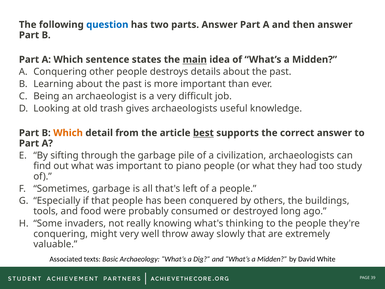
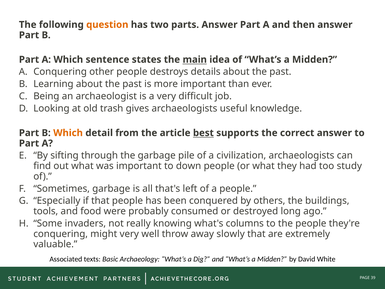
question colour: blue -> orange (107, 25)
piano: piano -> down (189, 166)
thinking: thinking -> columns (245, 223)
